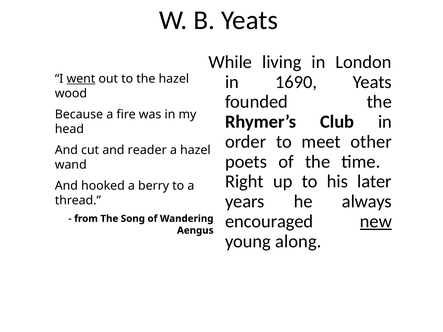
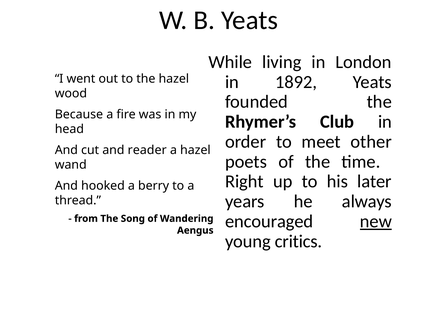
1690: 1690 -> 1892 (296, 82)
went underline: present -> none (81, 79)
along: along -> critics (298, 242)
